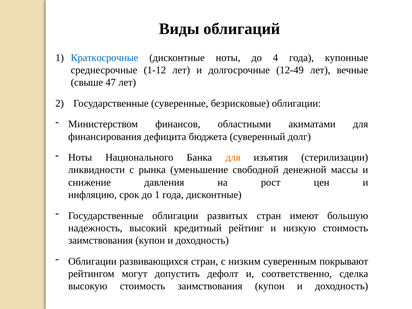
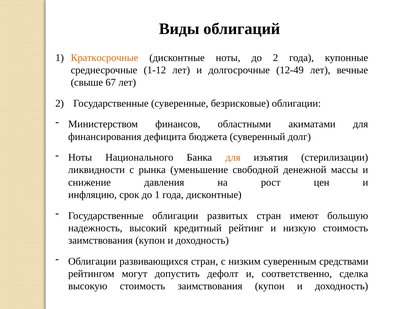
Краткосрочные colour: blue -> orange (105, 58)
до 4: 4 -> 2 (276, 58)
47: 47 -> 67 (111, 82)
покрывают: покрывают -> средствами (344, 261)
